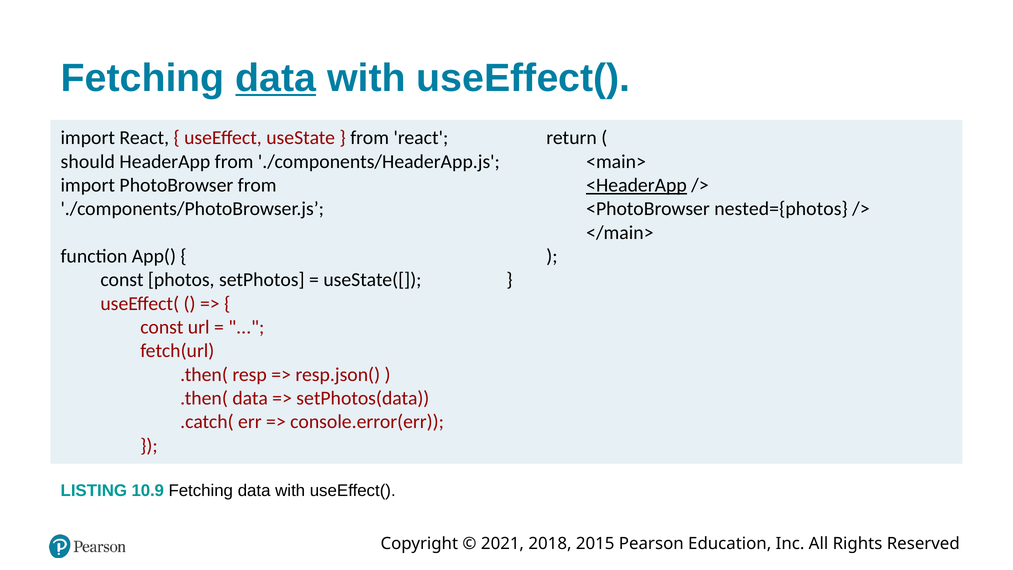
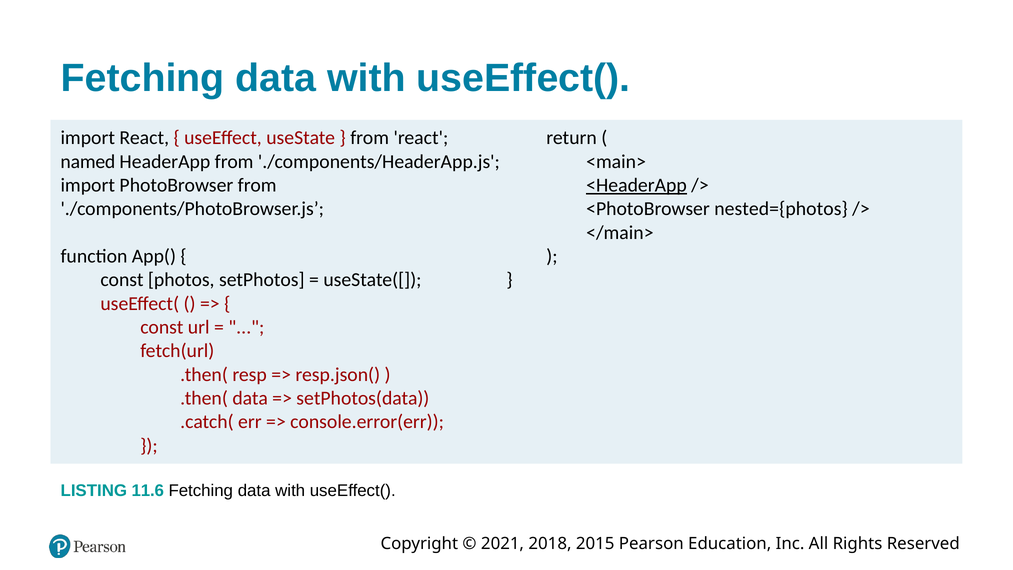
data underline: present -> none (276, 78)
should: should -> named (88, 162)
10.9: 10.9 -> 11.6 (148, 491)
